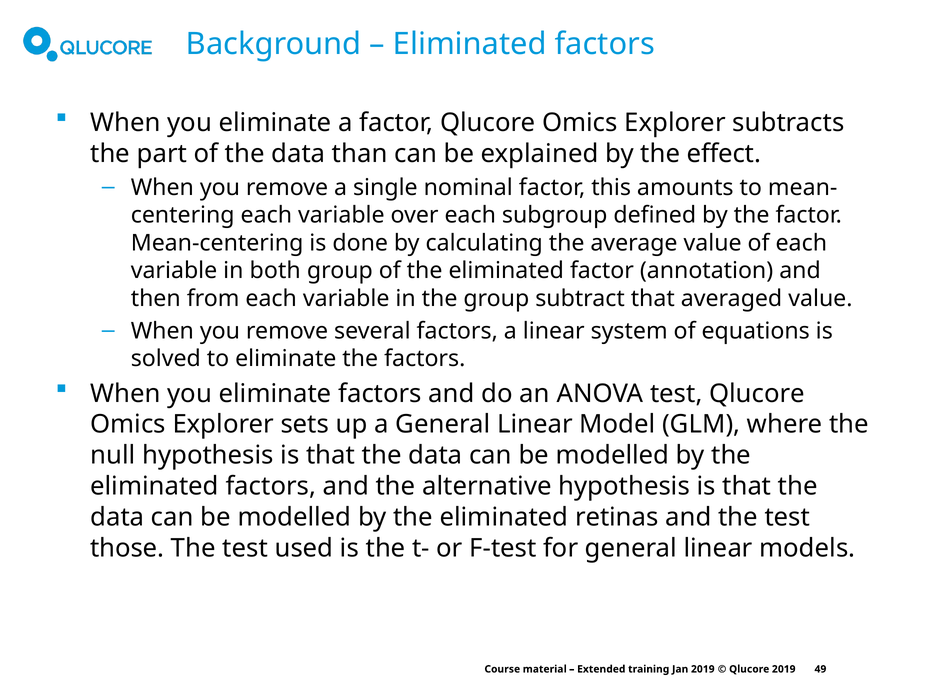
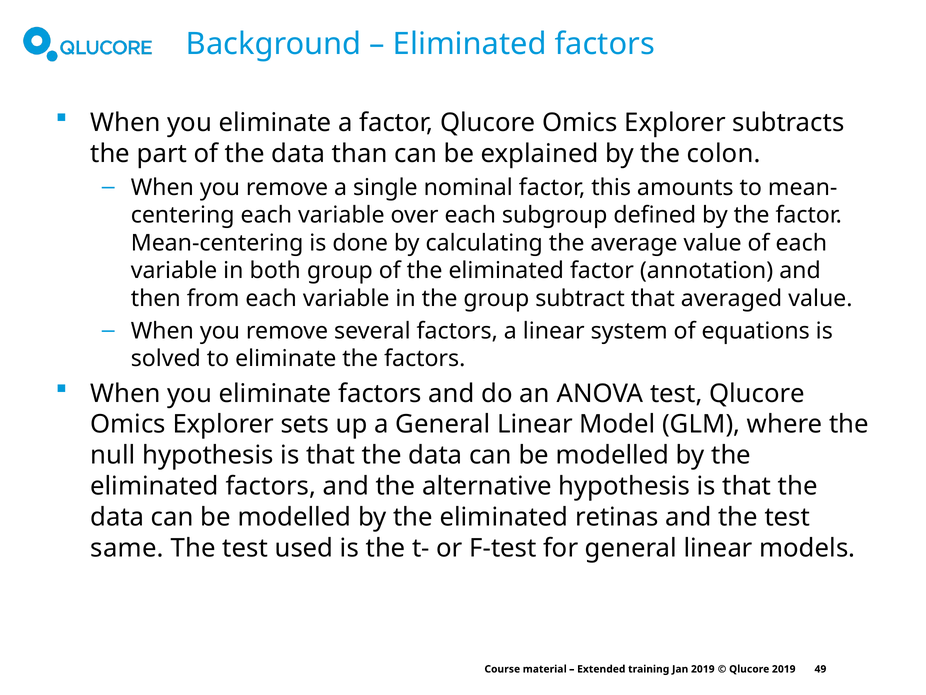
effect: effect -> colon (724, 153)
those: those -> same (127, 548)
